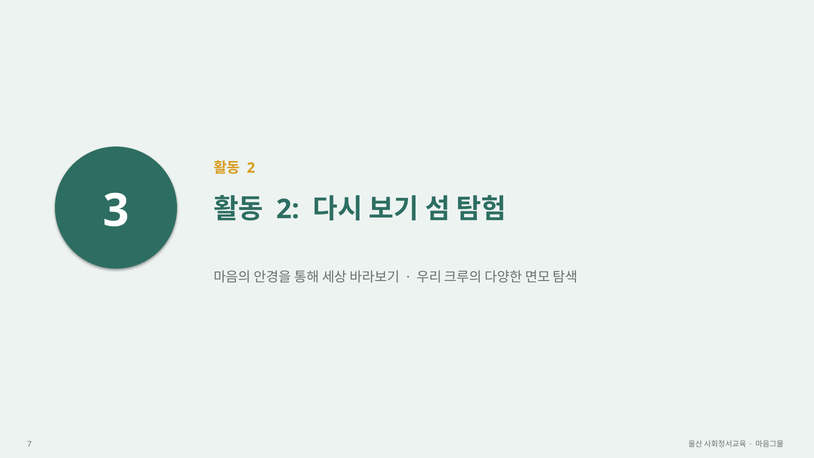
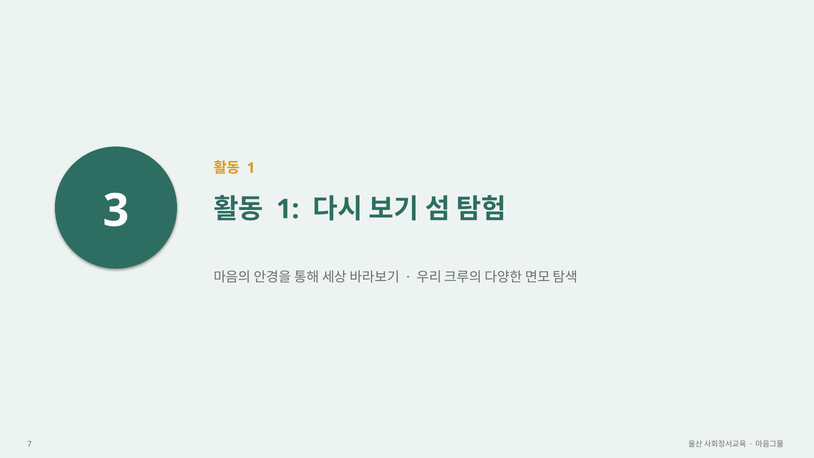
2: 2 -> 1 (251, 168)
2: 2 -> 1 (288, 209)
